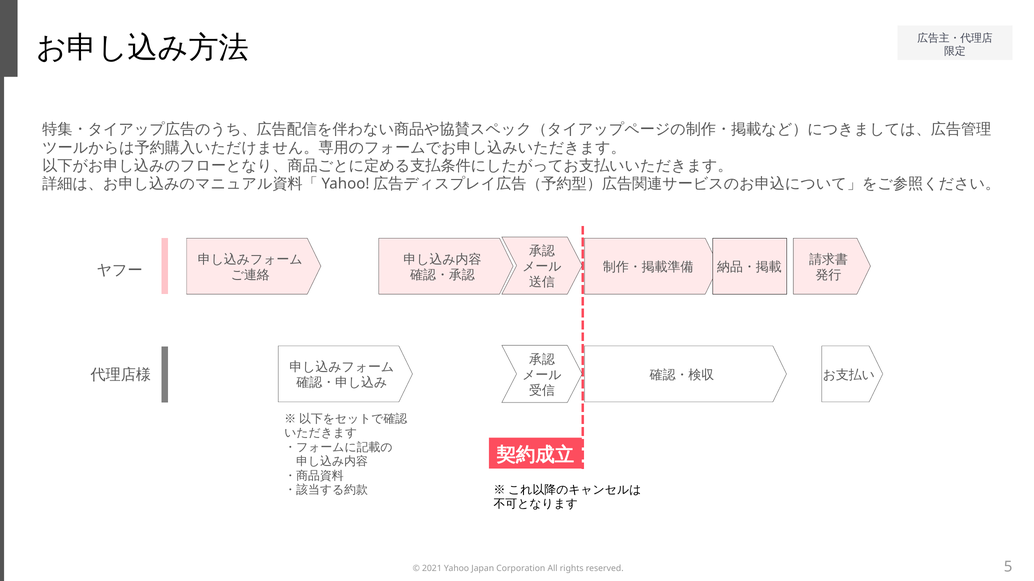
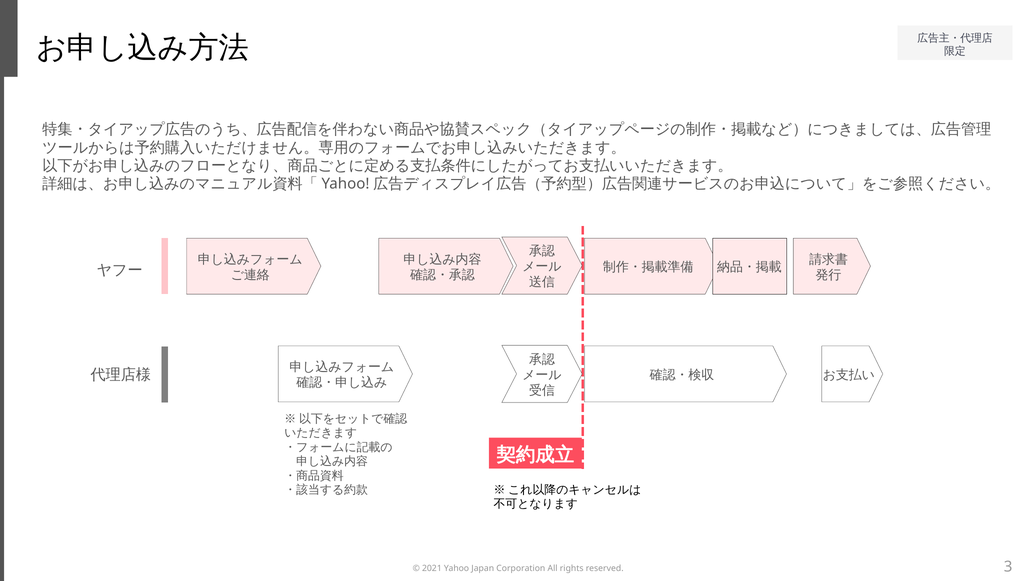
5: 5 -> 3 (1008, 567)
